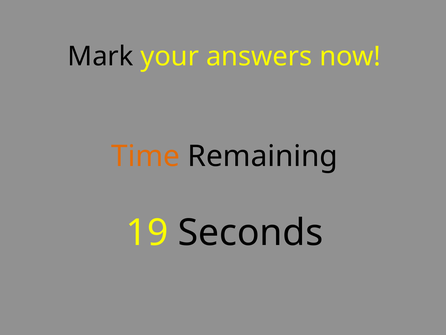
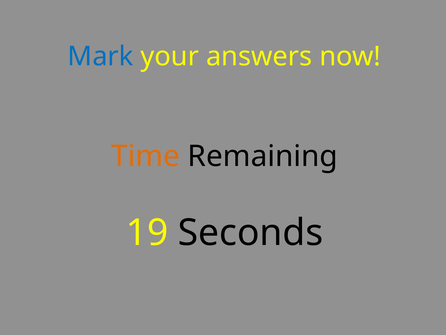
Mark colour: black -> blue (101, 57)
